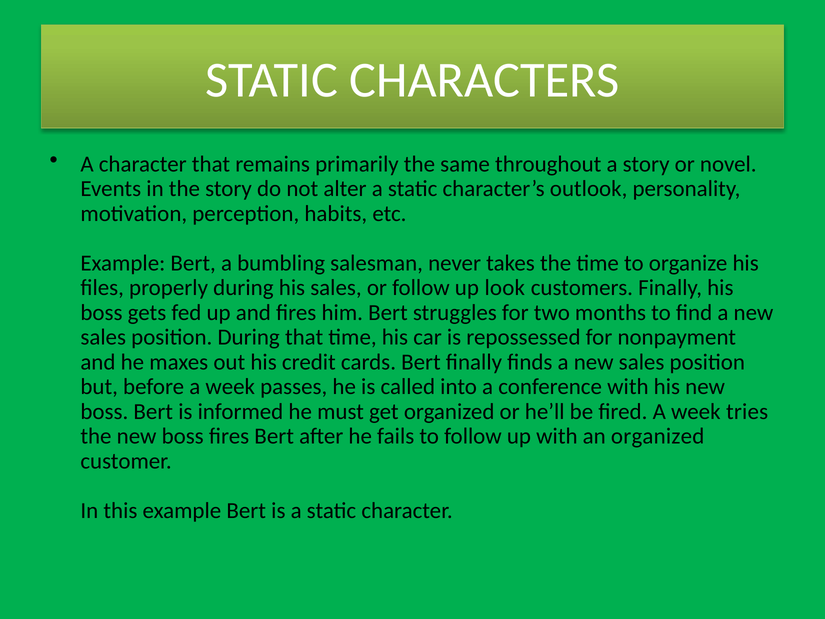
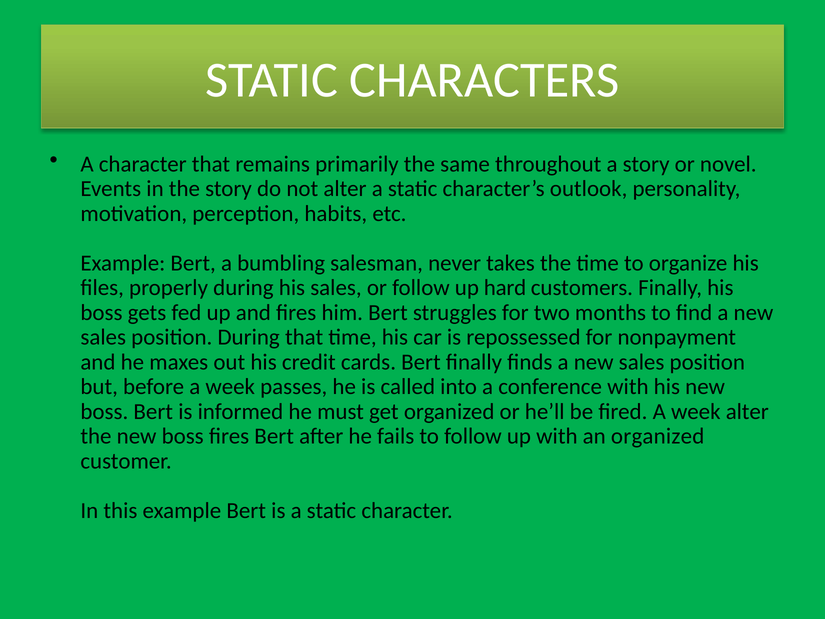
look: look -> hard (505, 288)
week tries: tries -> alter (747, 411)
